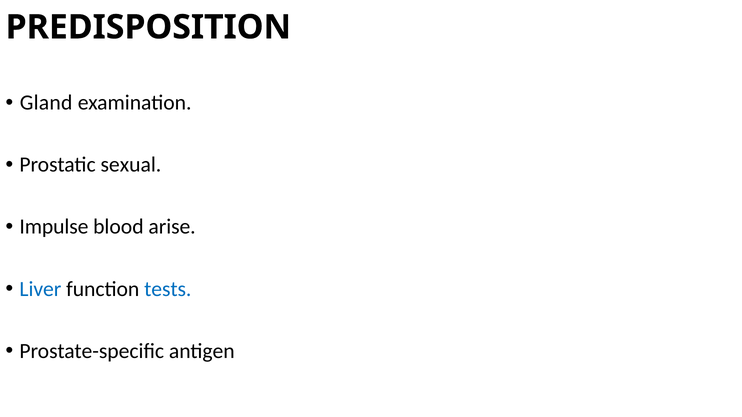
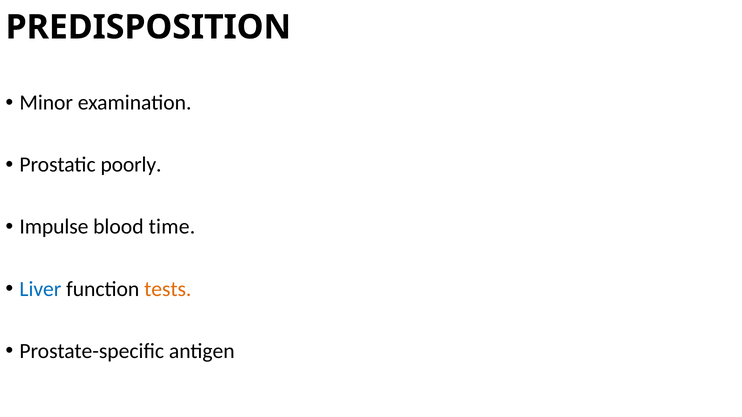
Gland: Gland -> Minor (46, 103)
sexual: sexual -> poorly (131, 165)
arise: arise -> time (172, 227)
tests colour: blue -> orange (168, 289)
